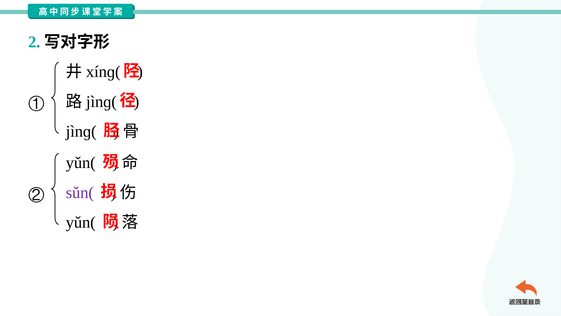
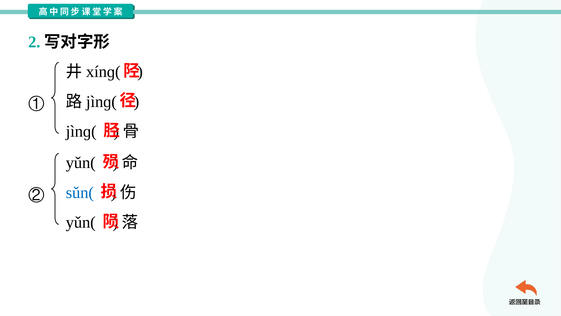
sǔn( colour: purple -> blue (80, 192)
